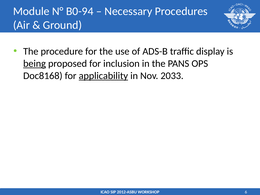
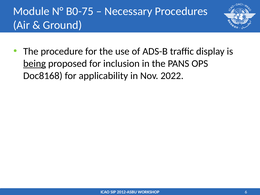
B0-94: B0-94 -> B0-75 (80, 11)
applicability underline: present -> none (103, 76)
2033: 2033 -> 2022 (172, 76)
